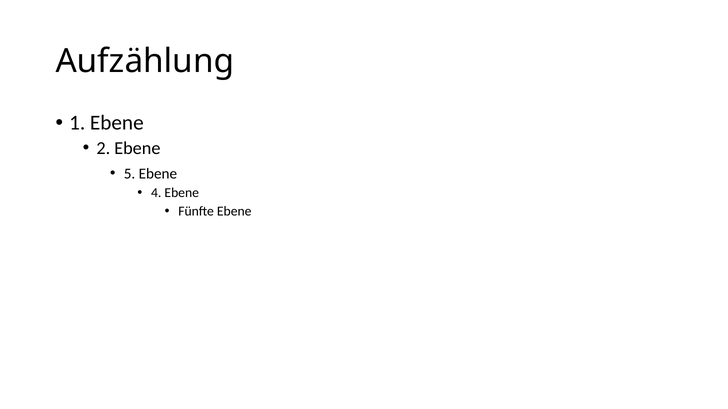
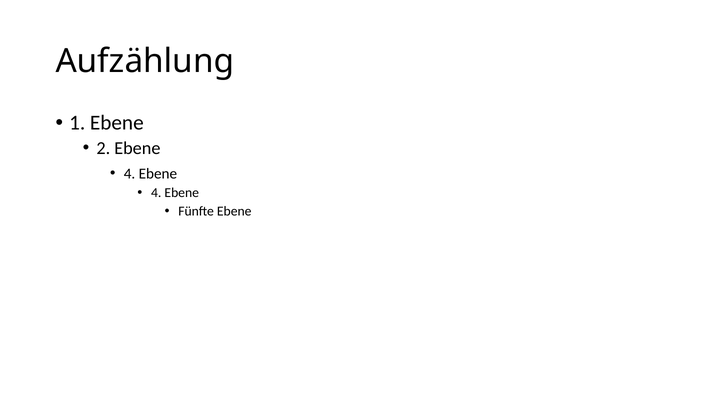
5: 5 -> 4 (130, 174)
